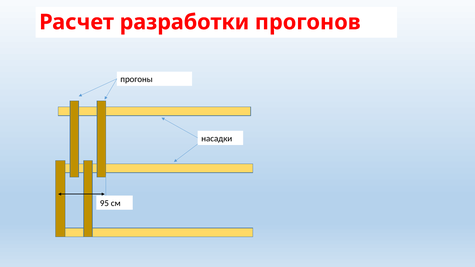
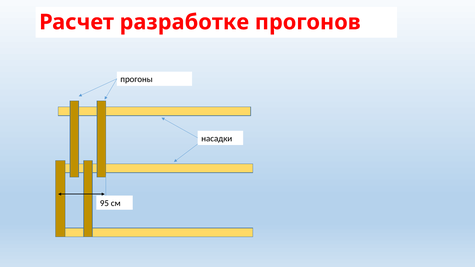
разработки: разработки -> разработке (184, 22)
